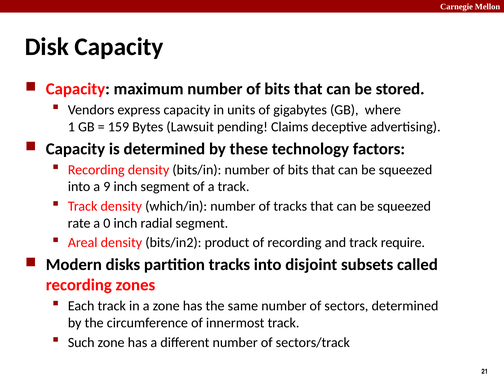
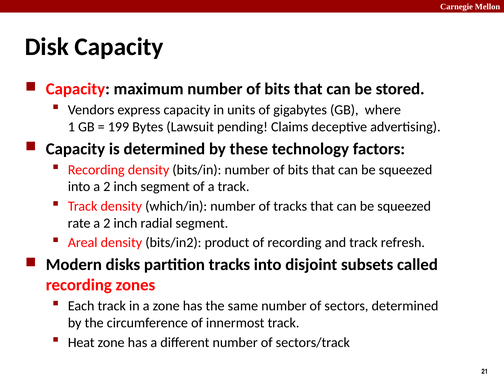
159: 159 -> 199 (119, 127)
into a 9: 9 -> 2 (107, 187)
0: 0 -> 2 (107, 223)
require: require -> refresh (403, 243)
Such: Such -> Heat (81, 342)
